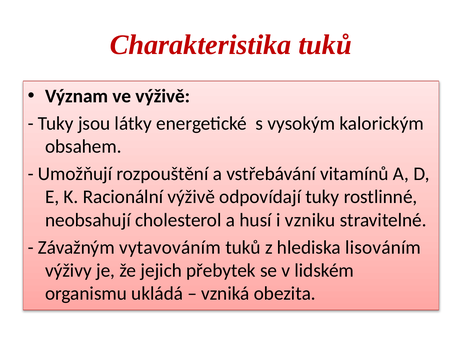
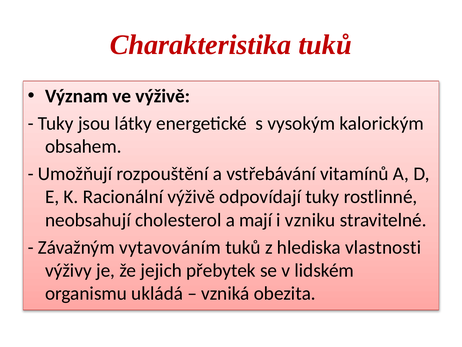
husí: husí -> mají (256, 220)
lisováním: lisováním -> vlastnosti (383, 247)
